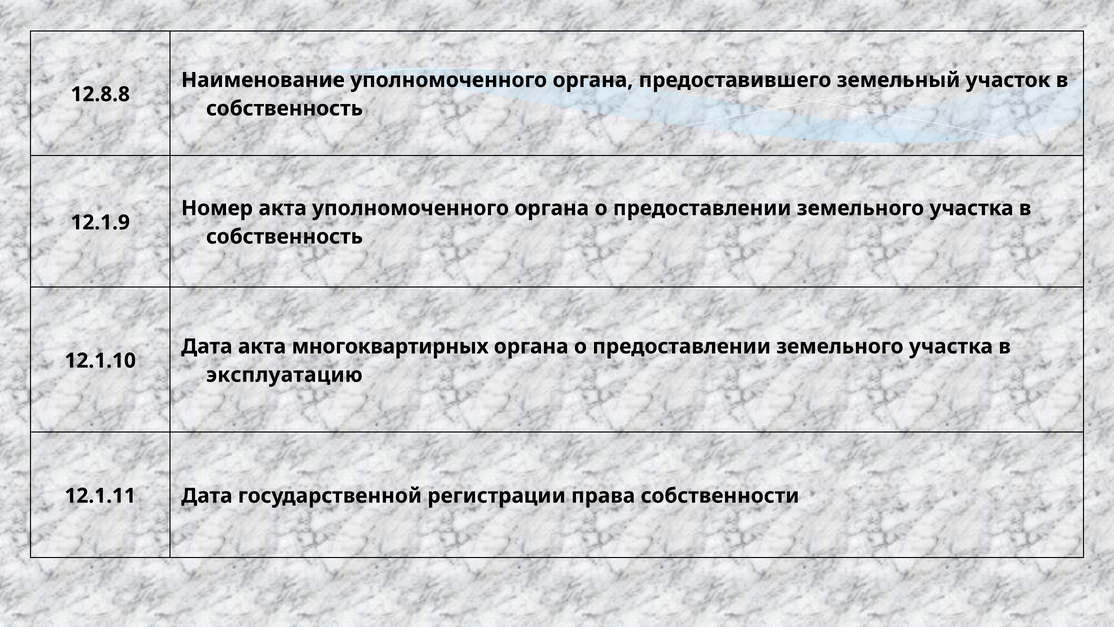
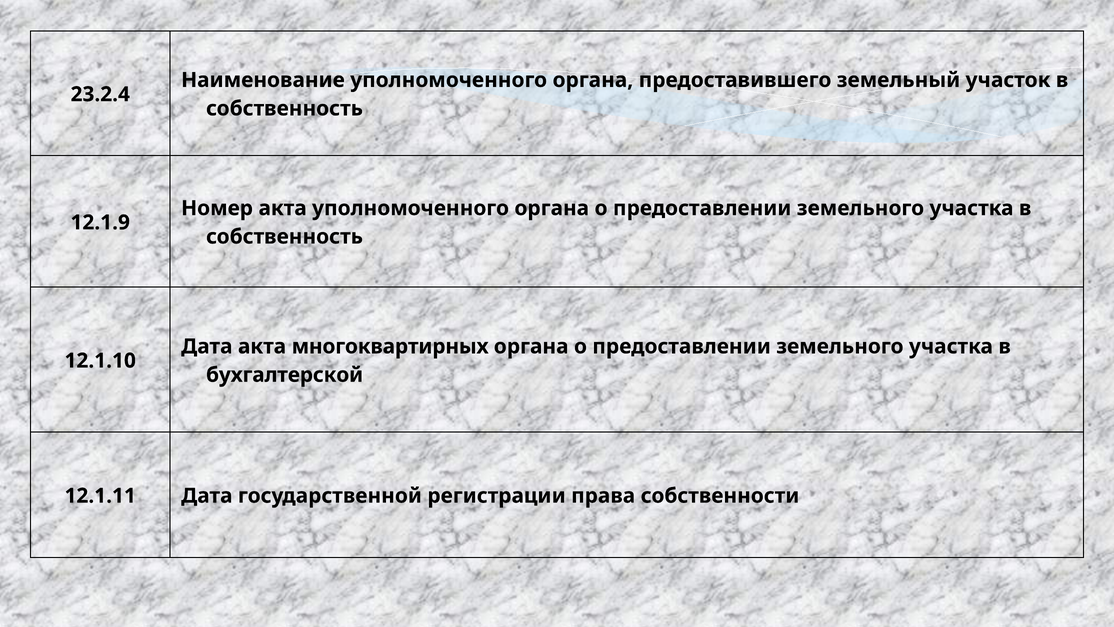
12.8.8: 12.8.8 -> 23.2.4 (100, 94)
эксплуатацию: эксплуатацию -> бухгалтерской (285, 375)
